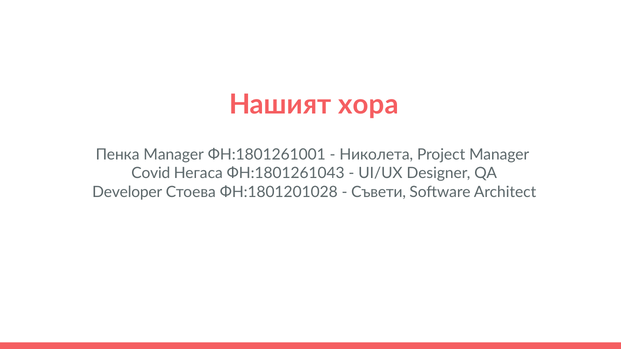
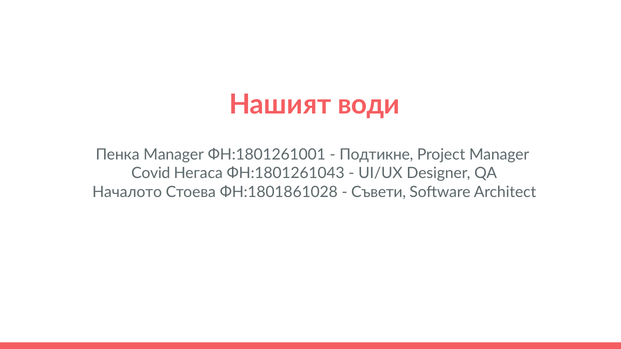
хора: хора -> води (369, 105)
Николета: Николета -> Подтикне (376, 155)
Developer: Developer -> Началото (127, 192)
ФН:1801201028: ФН:1801201028 -> ФН:1801861028 (279, 192)
